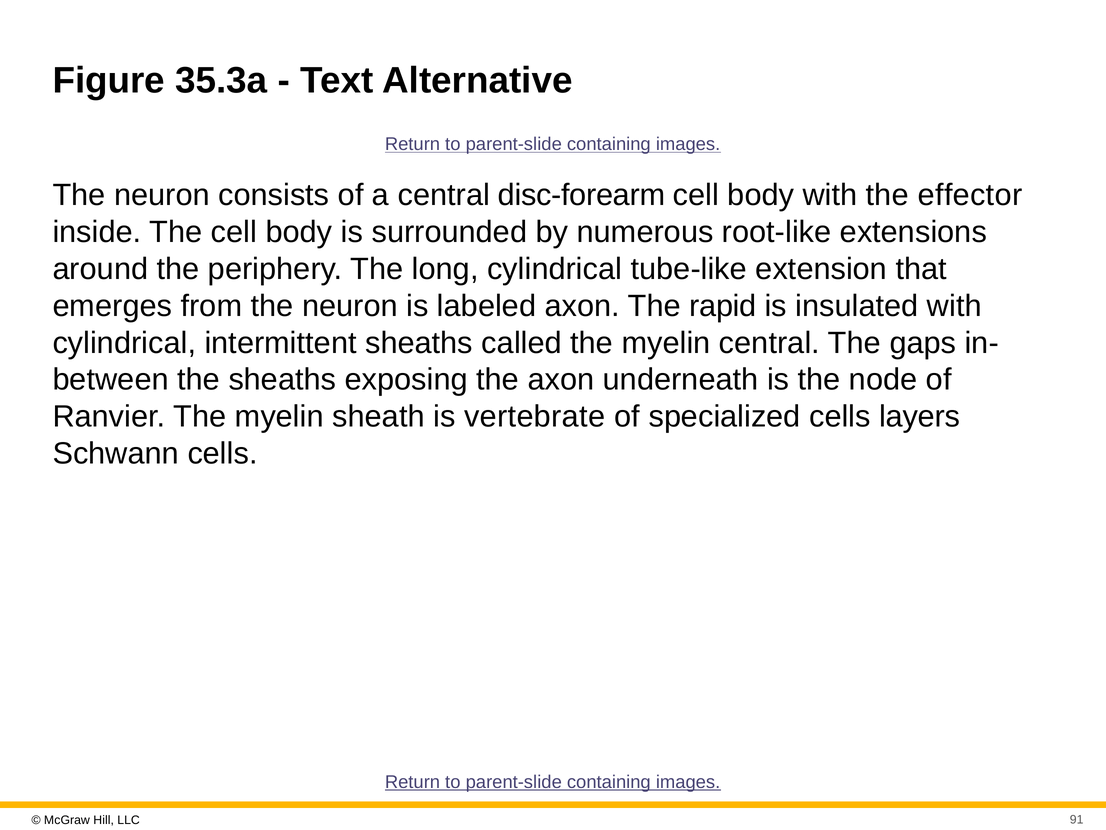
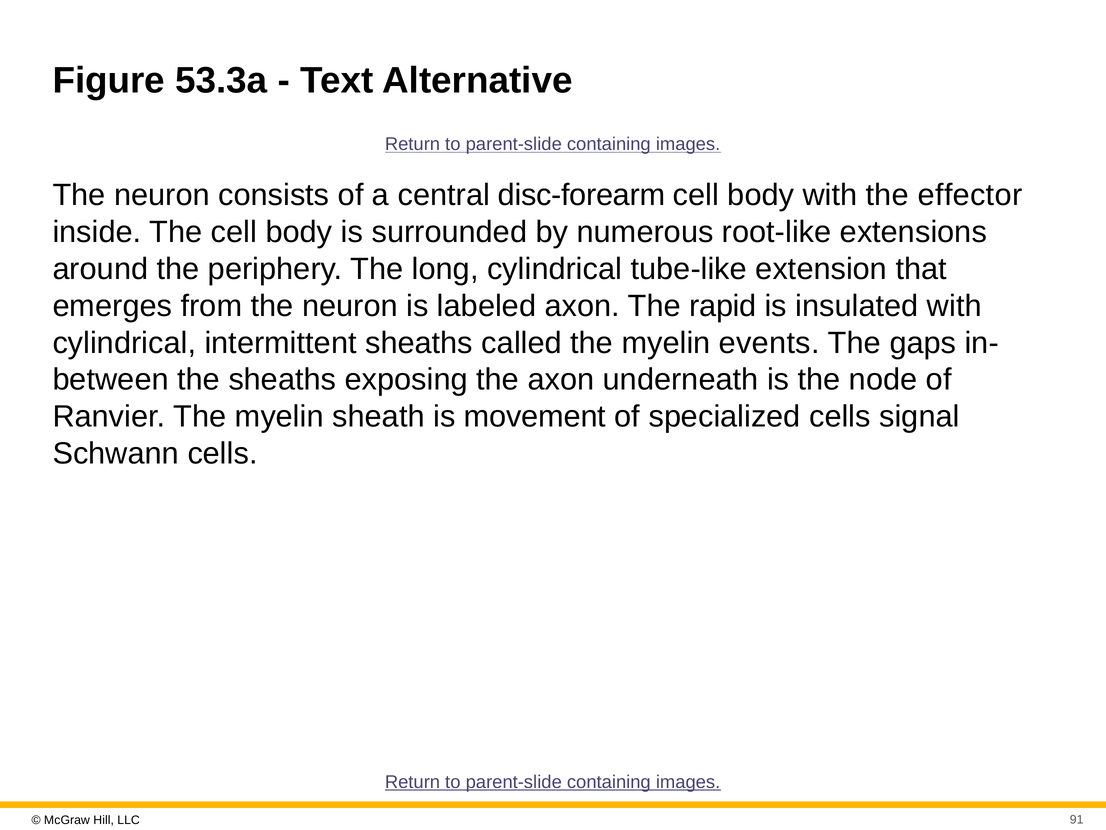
35.3a: 35.3a -> 53.3a (221, 80)
myelin central: central -> events (769, 343)
vertebrate: vertebrate -> movement (535, 416)
layers: layers -> signal (919, 416)
